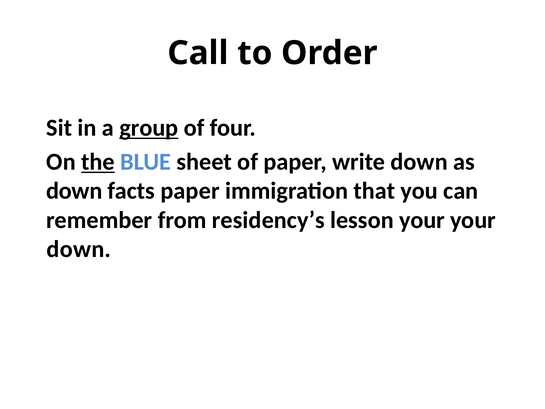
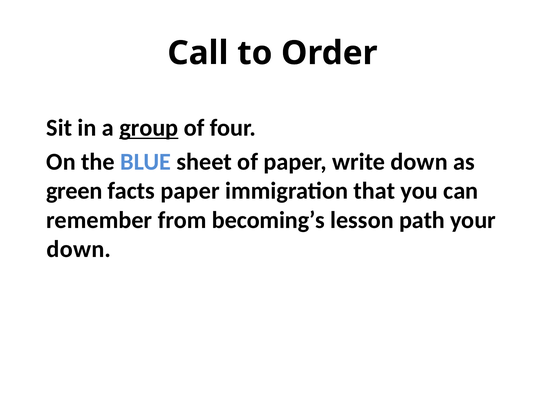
the underline: present -> none (98, 162)
down: down -> green (74, 191)
residency’s: residency’s -> becoming’s (268, 220)
lesson your: your -> path (422, 220)
